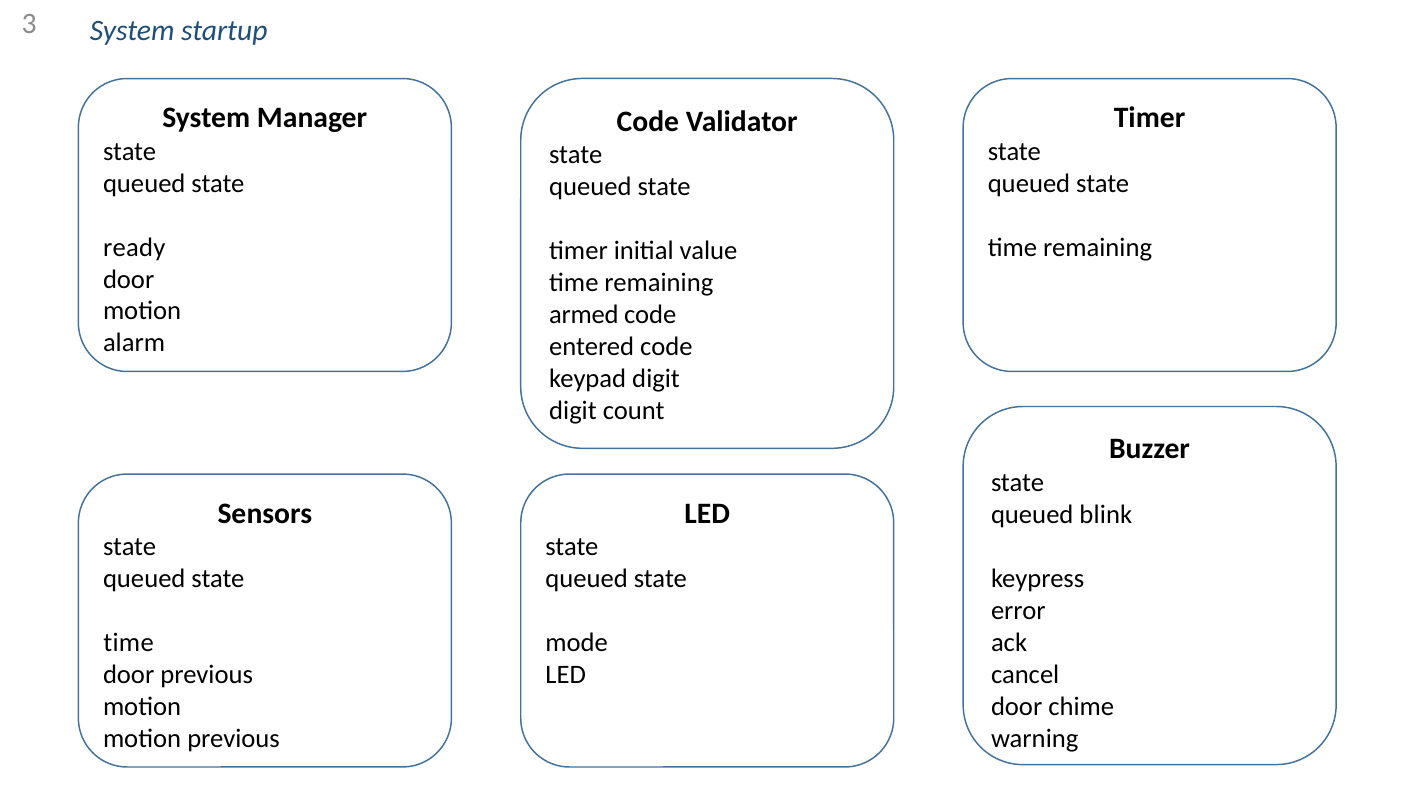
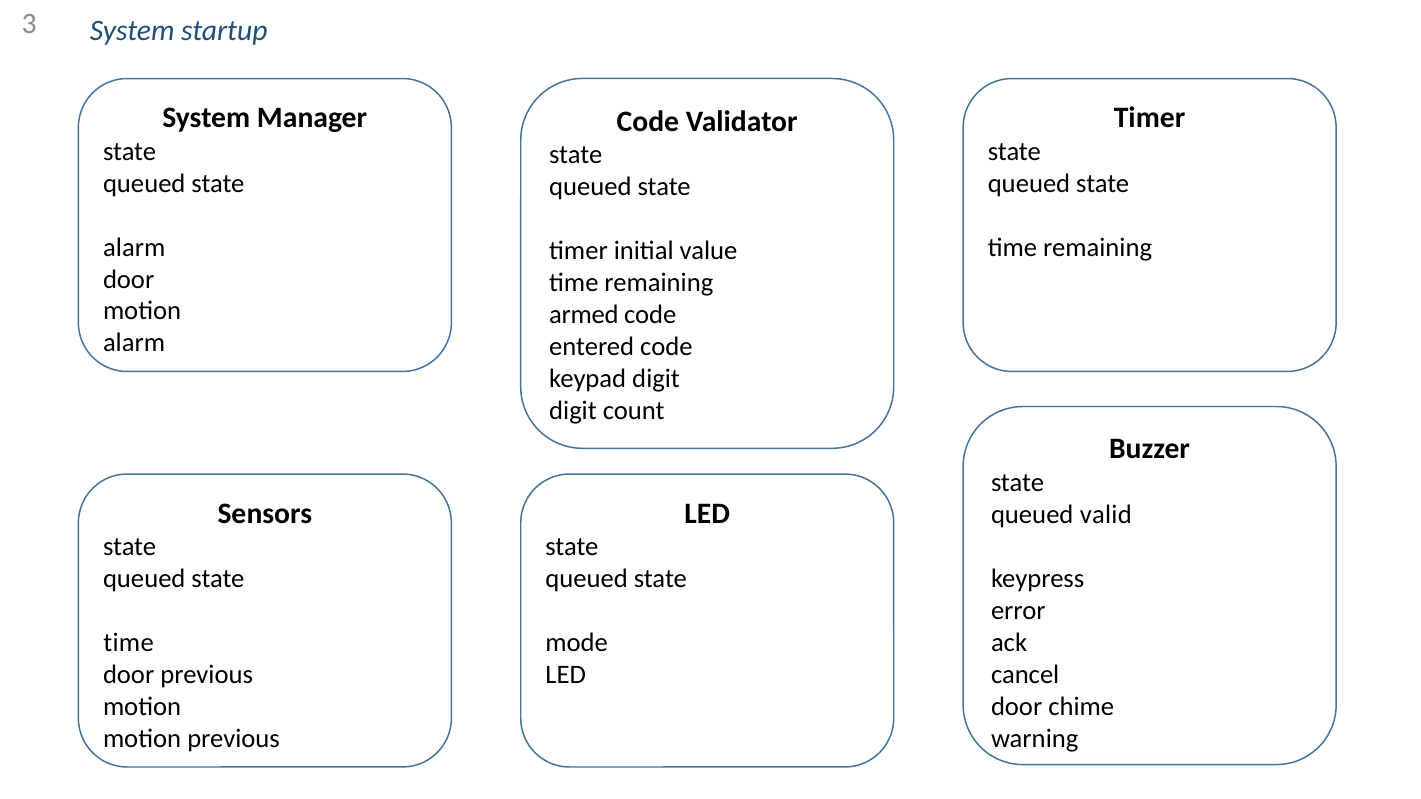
ready: ready -> alarm (134, 247)
blink: blink -> valid (1106, 515)
